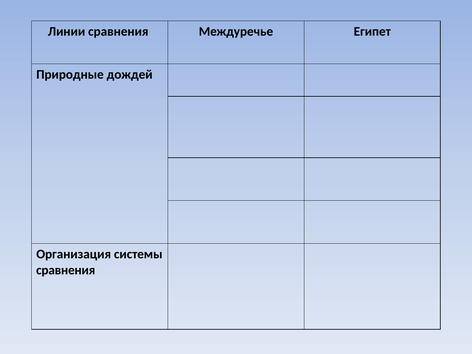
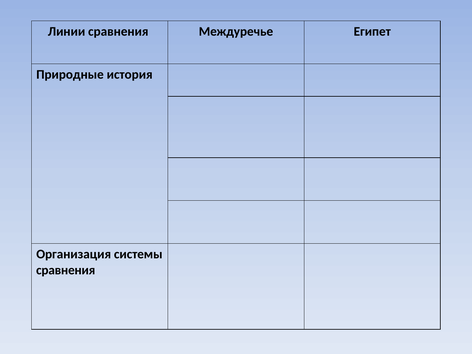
дождей: дождей -> история (130, 74)
